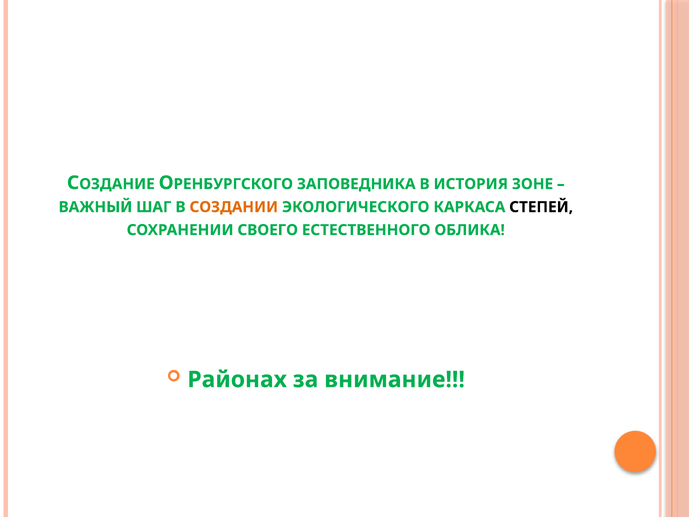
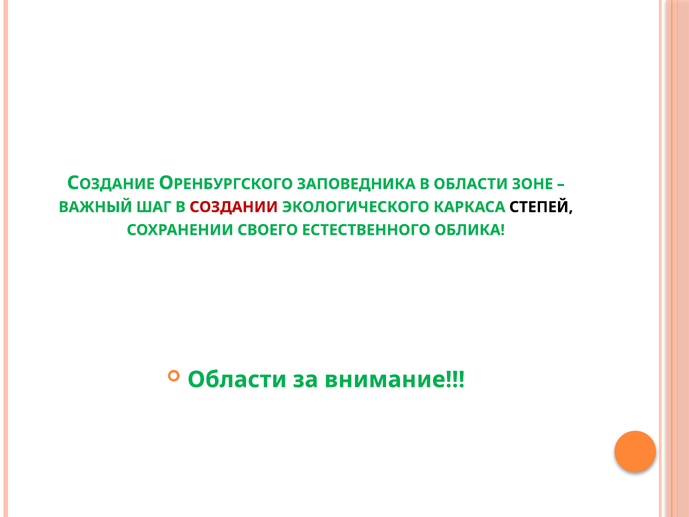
В ИСТОРИЯ: ИСТОРИЯ -> ОБЛАСТИ (471, 184)
СОЗДАНИИ colour: orange -> red (234, 207)
Районах: Районах -> Области (237, 379)
